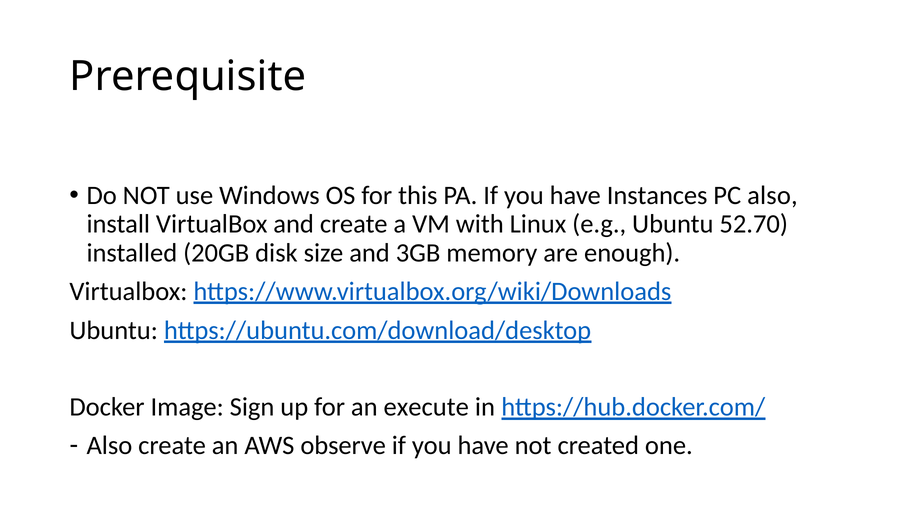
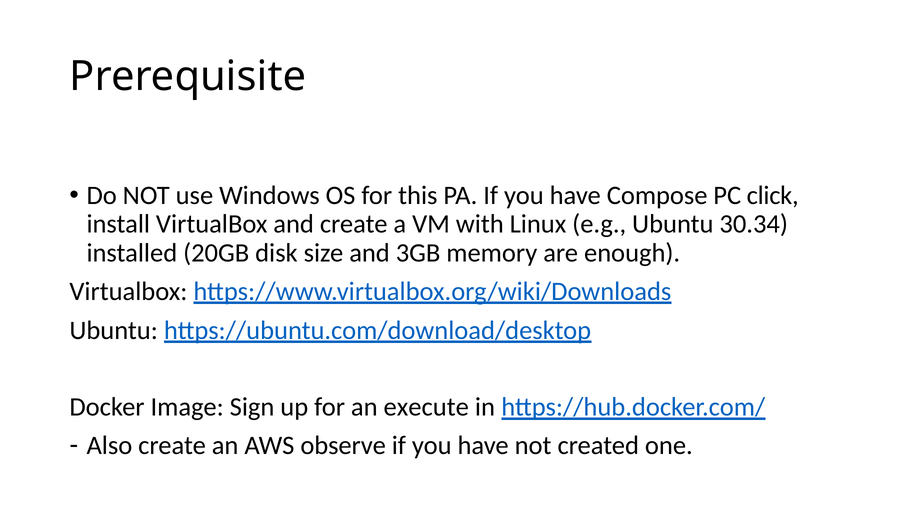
Instances: Instances -> Compose (657, 195)
PC also: also -> click (773, 195)
52.70: 52.70 -> 30.34 (754, 224)
